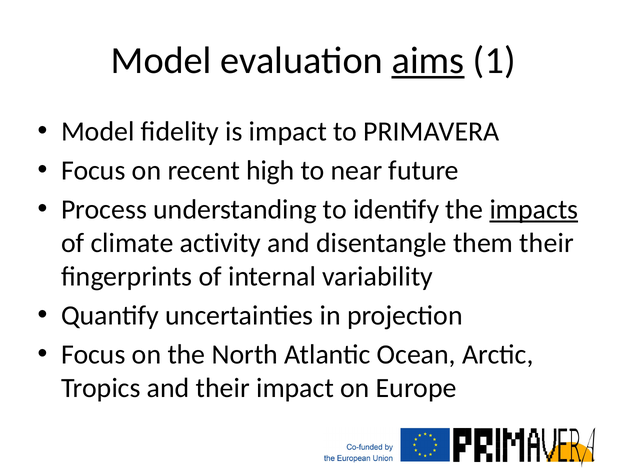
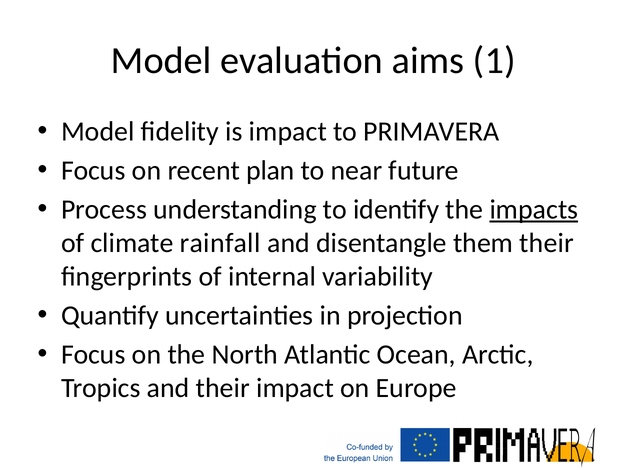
aims underline: present -> none (428, 61)
high: high -> plan (270, 171)
activity: activity -> rainfall (220, 243)
